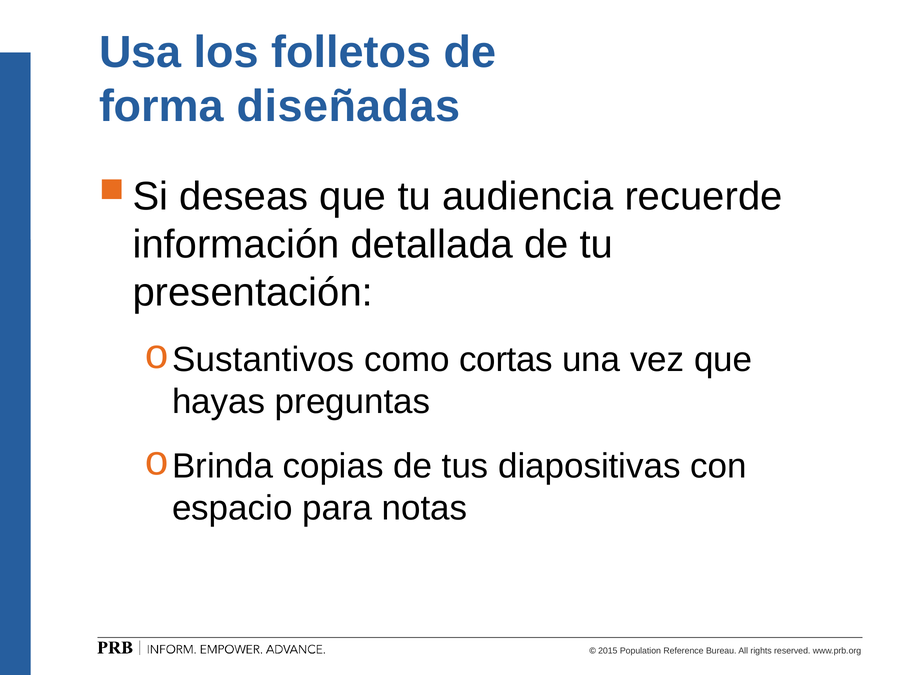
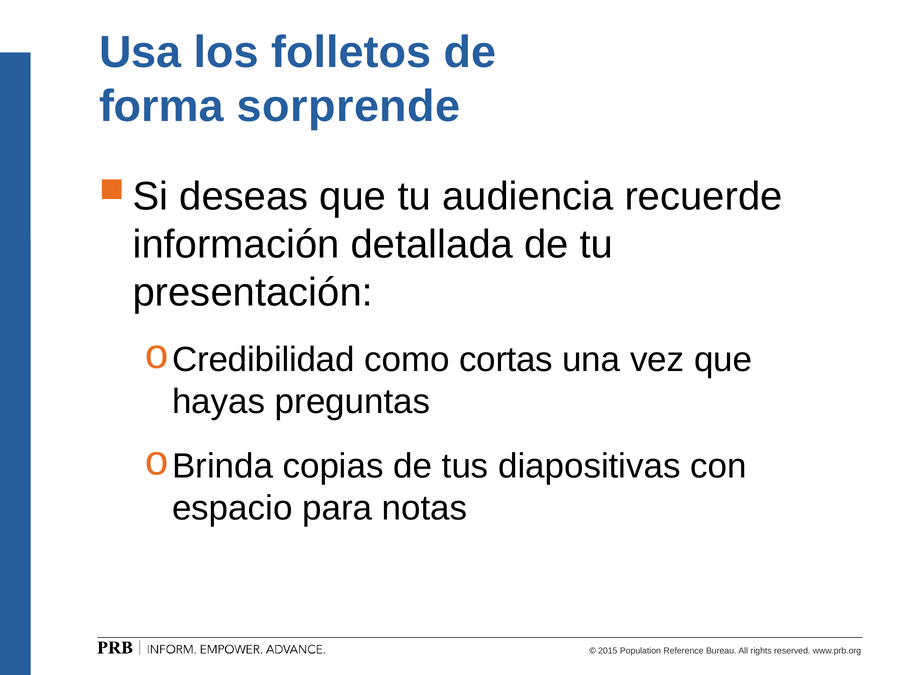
diseñadas: diseñadas -> sorprende (349, 107)
Sustantivos: Sustantivos -> Credibilidad (263, 360)
